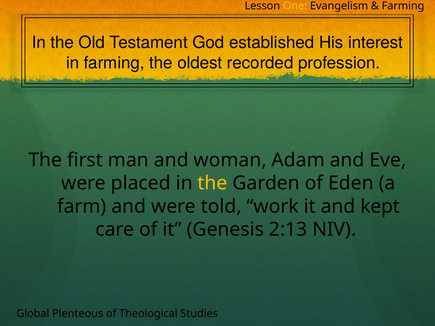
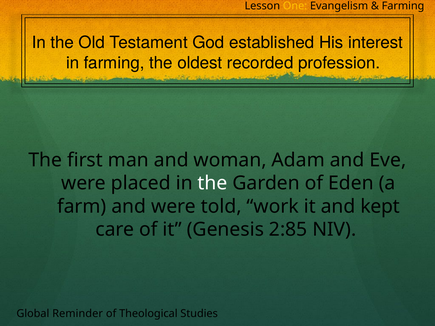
the colour: yellow -> white (213, 183)
2:13: 2:13 -> 2:85 (288, 230)
Plenteous: Plenteous -> Reminder (78, 314)
